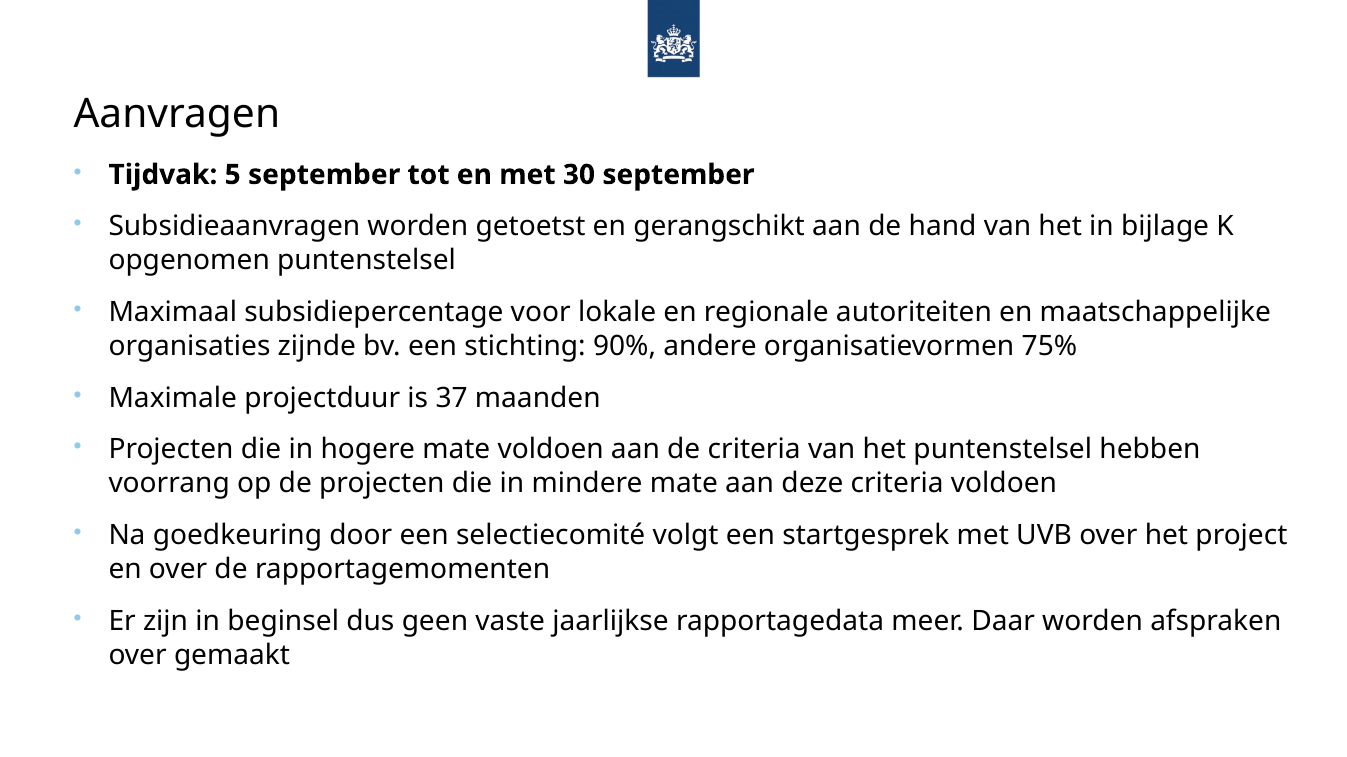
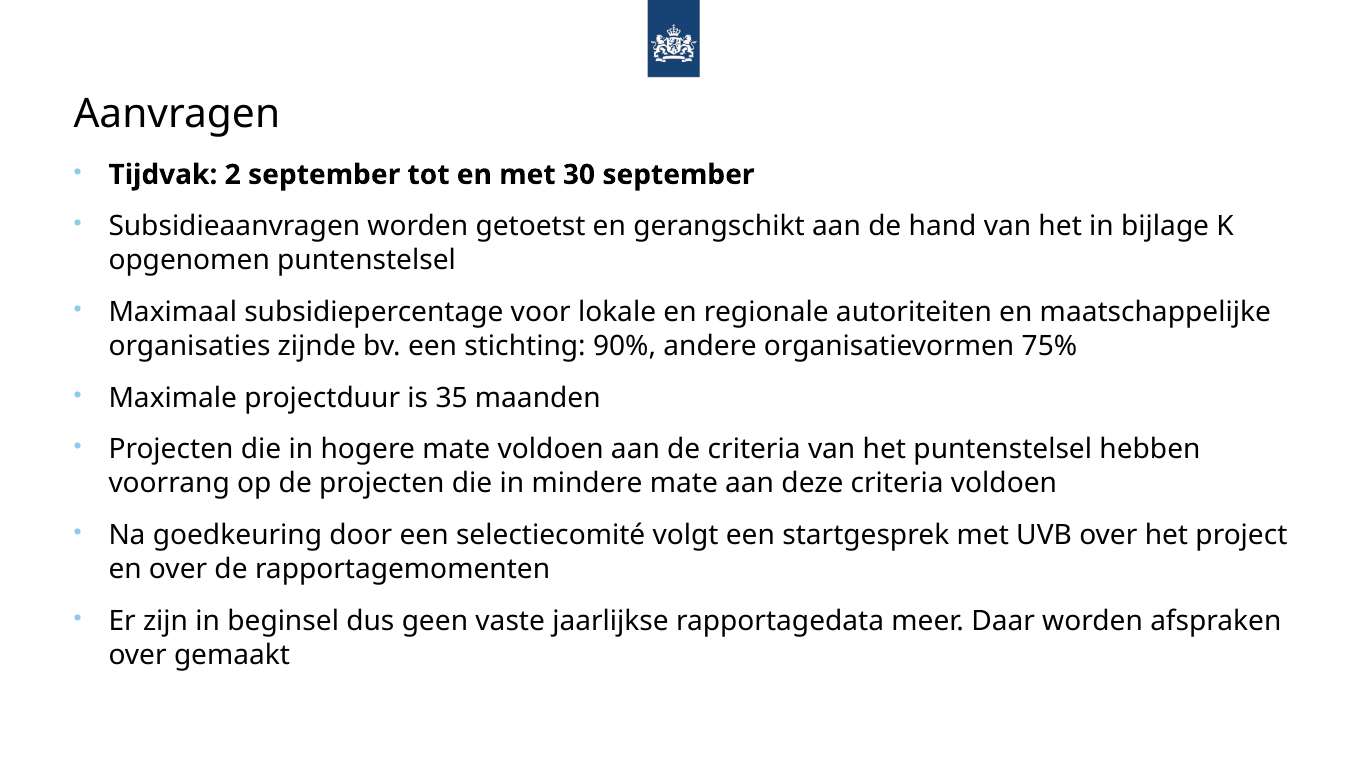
5: 5 -> 2 (233, 175)
37: 37 -> 35 (452, 398)
